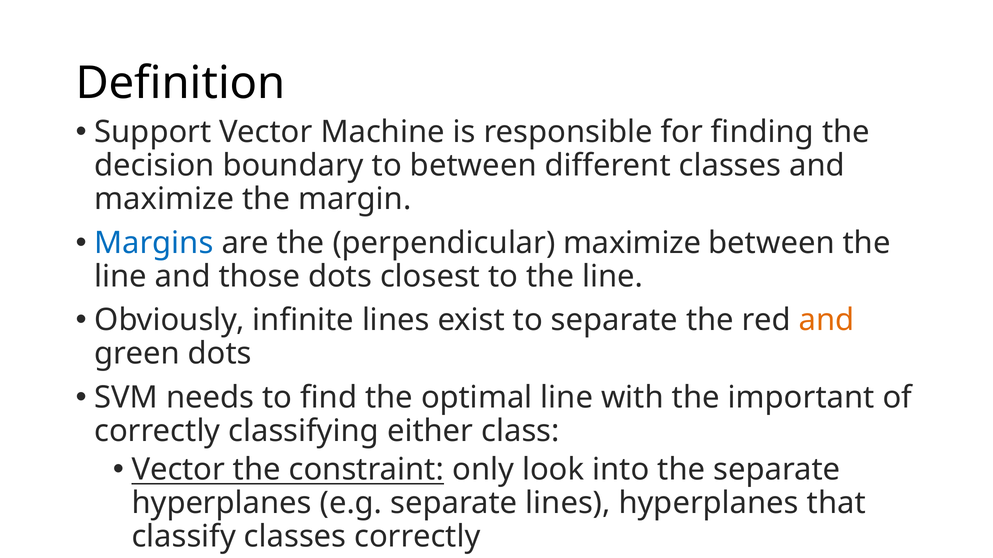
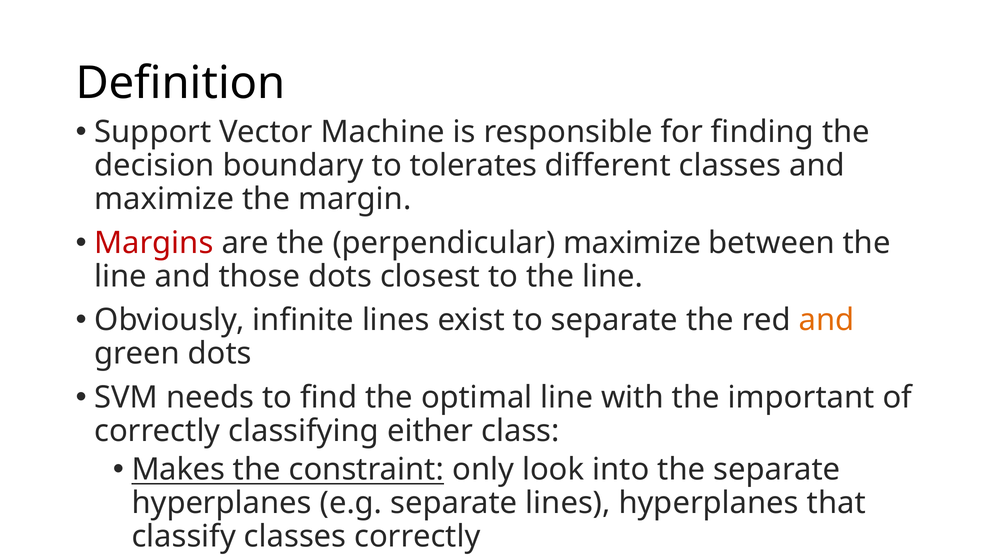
to between: between -> tolerates (473, 166)
Margins colour: blue -> red (154, 243)
Vector: Vector -> Makes (178, 470)
